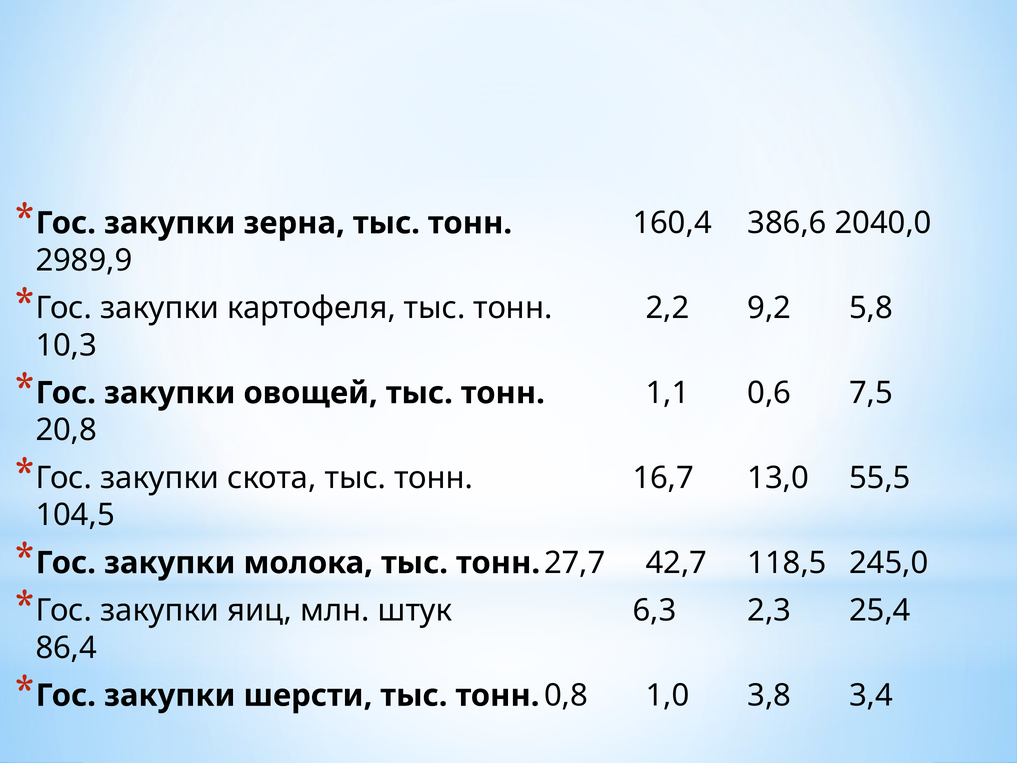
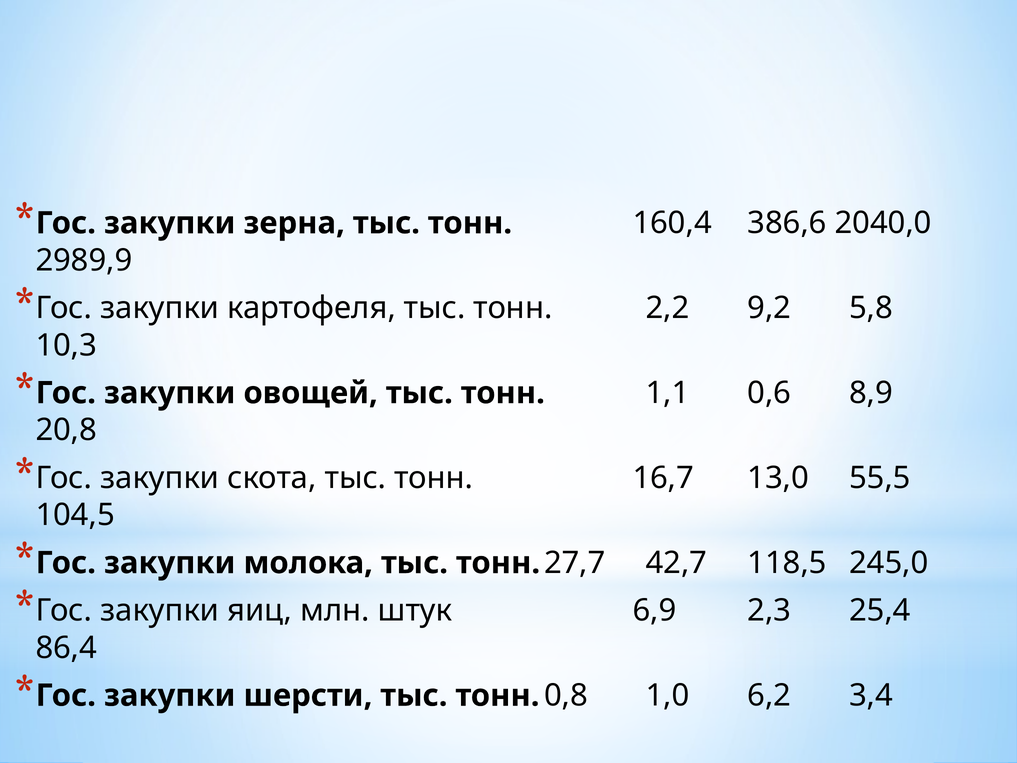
7,5: 7,5 -> 8,9 (871, 393)
6,3: 6,3 -> 6,9 (654, 610)
3,8: 3,8 -> 6,2 (769, 695)
